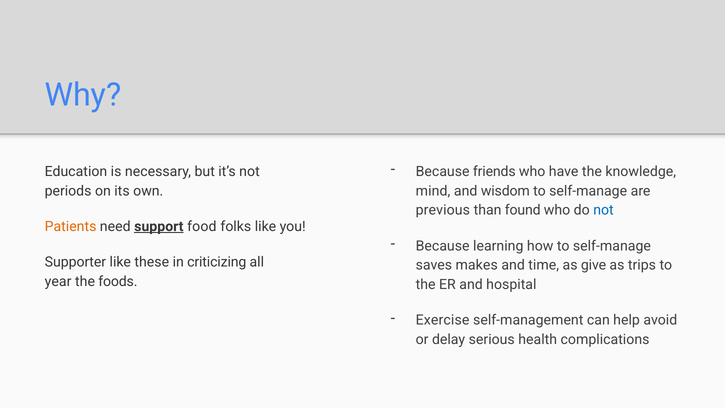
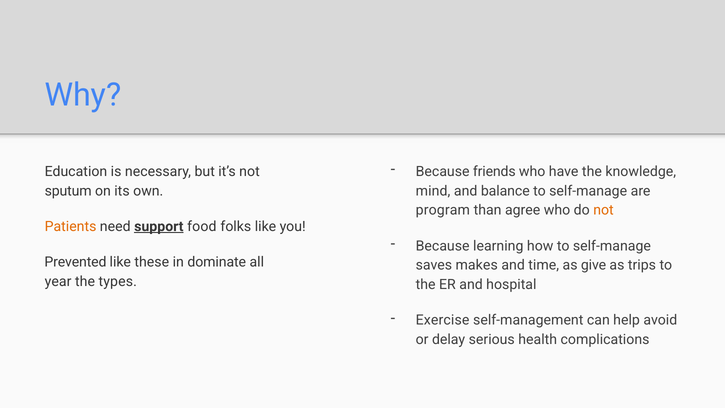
periods: periods -> sputum (68, 191)
wisdom: wisdom -> balance (505, 191)
previous: previous -> program (443, 210)
found: found -> agree (523, 210)
not colour: blue -> orange (603, 210)
Supporter: Supporter -> Prevented (75, 262)
criticizing: criticizing -> dominate (217, 262)
foods: foods -> types (118, 281)
